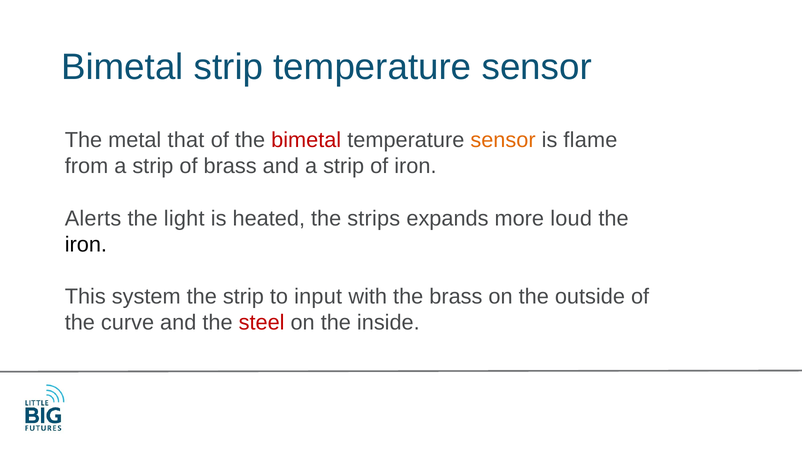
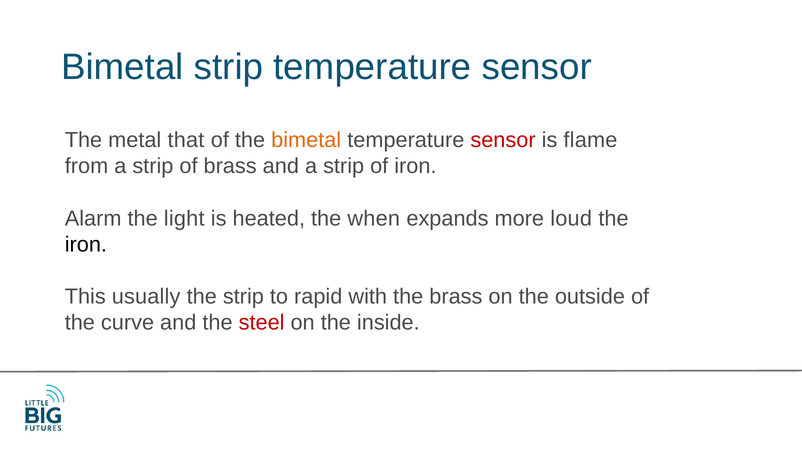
bimetal colour: red -> orange (306, 140)
sensor colour: orange -> red (503, 140)
Alerts: Alerts -> Alarm (93, 218)
strips: strips -> when (374, 218)
system: system -> usually (146, 297)
input: input -> rapid (318, 297)
